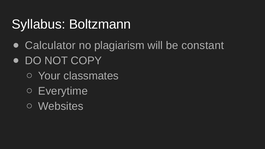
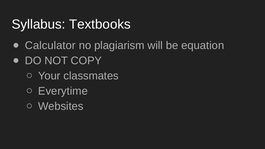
Boltzmann: Boltzmann -> Textbooks (100, 24)
constant: constant -> equation (203, 45)
